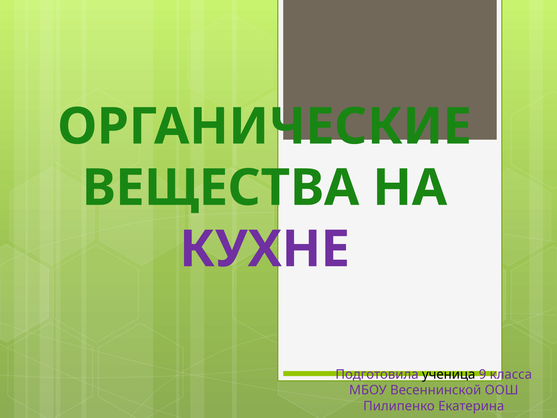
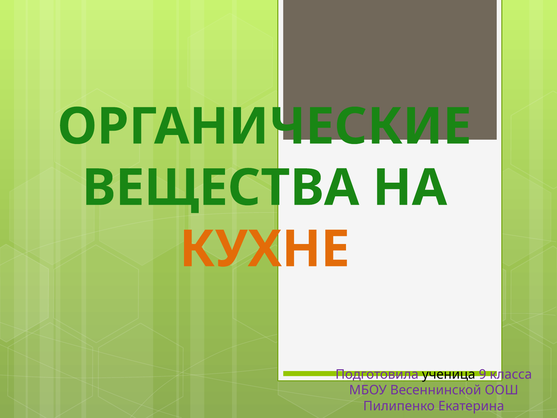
КУХНЕ colour: purple -> orange (265, 249)
